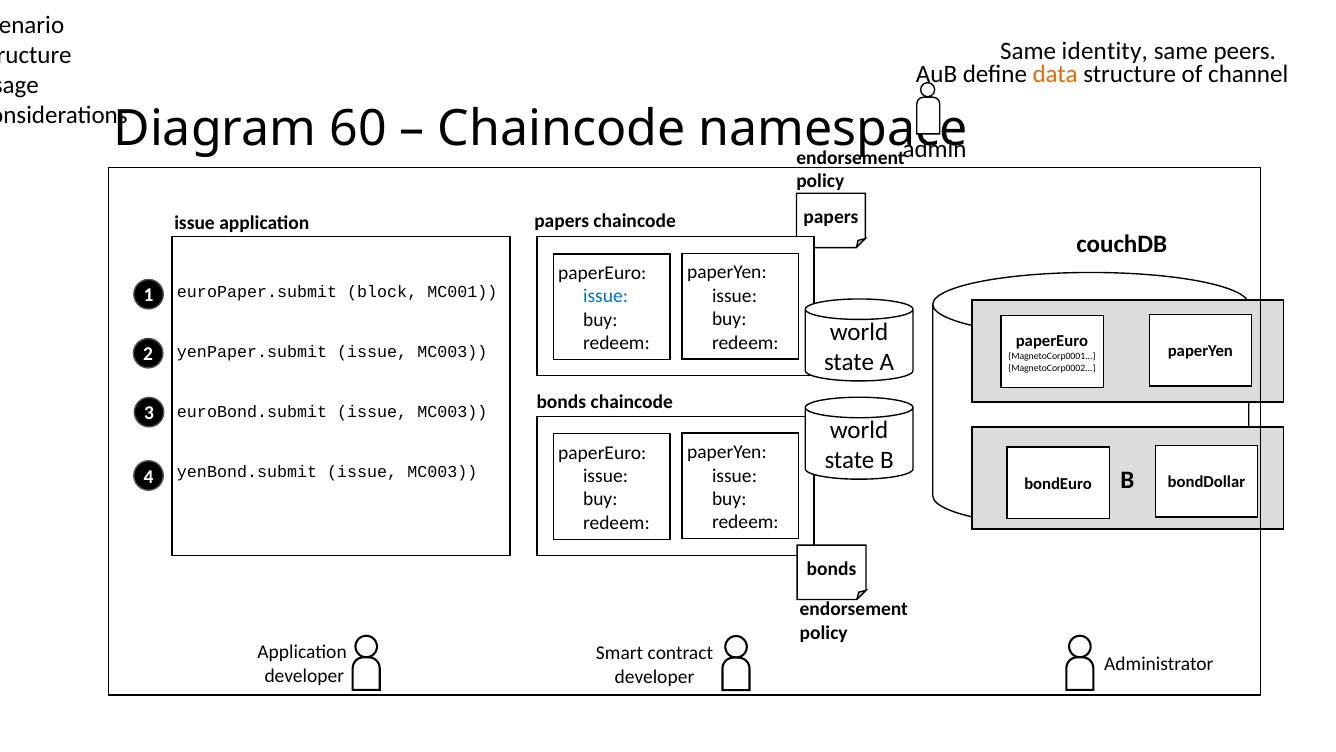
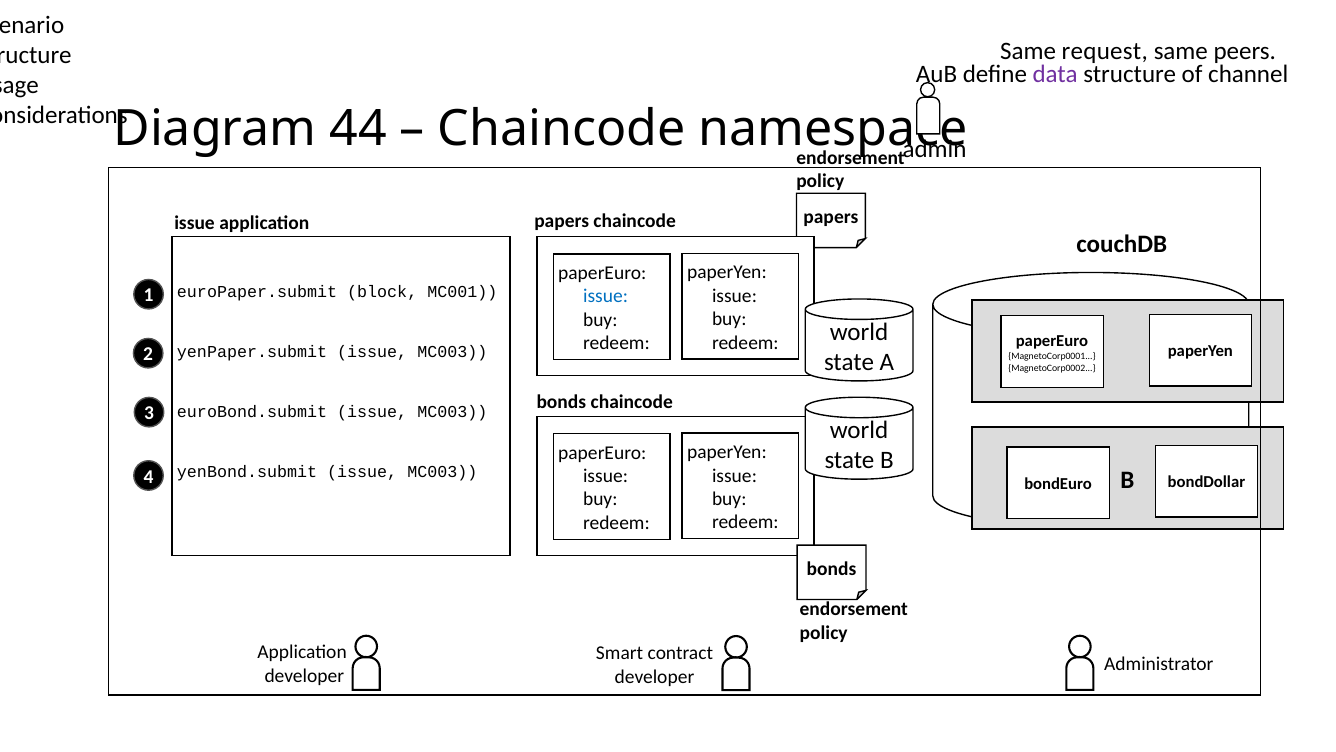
identity: identity -> request (1105, 52)
data colour: orange -> purple (1055, 75)
60: 60 -> 44 (358, 129)
